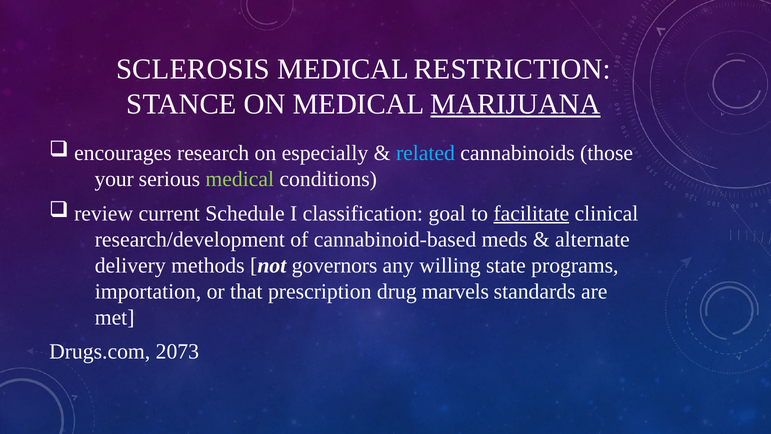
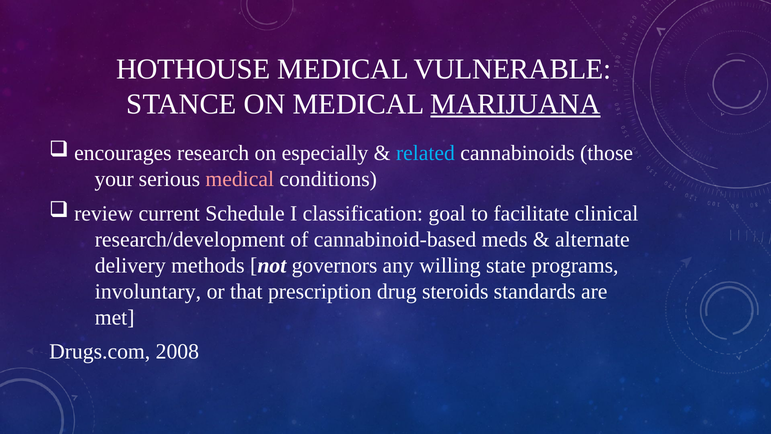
SCLEROSIS: SCLEROSIS -> HOTHOUSE (193, 69)
RESTRICTION: RESTRICTION -> VULNERABLE (512, 69)
medical colour: light green -> pink (240, 179)
facilitate underline: present -> none (531, 213)
importation: importation -> involuntary (148, 291)
marvels: marvels -> steroids (455, 291)
2073: 2073 -> 2008 (177, 352)
